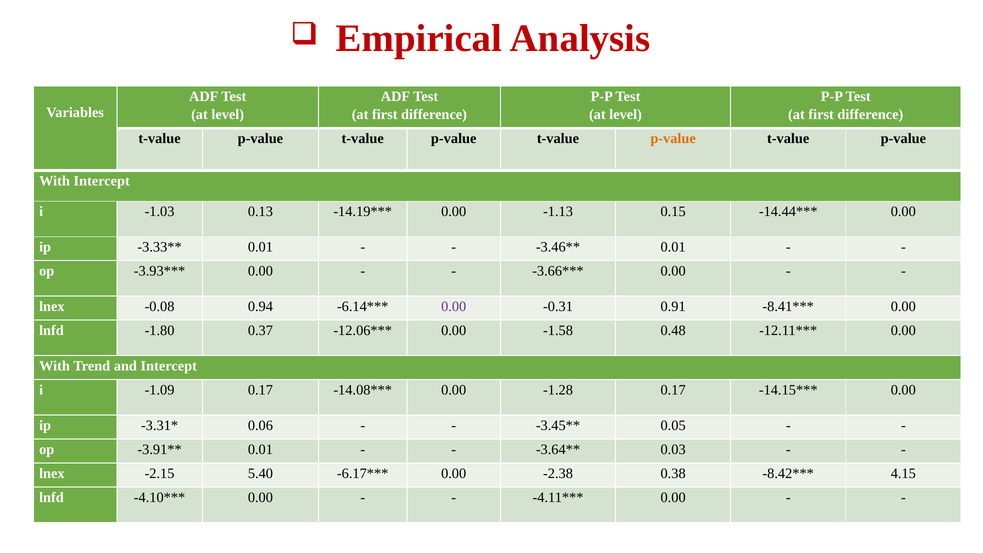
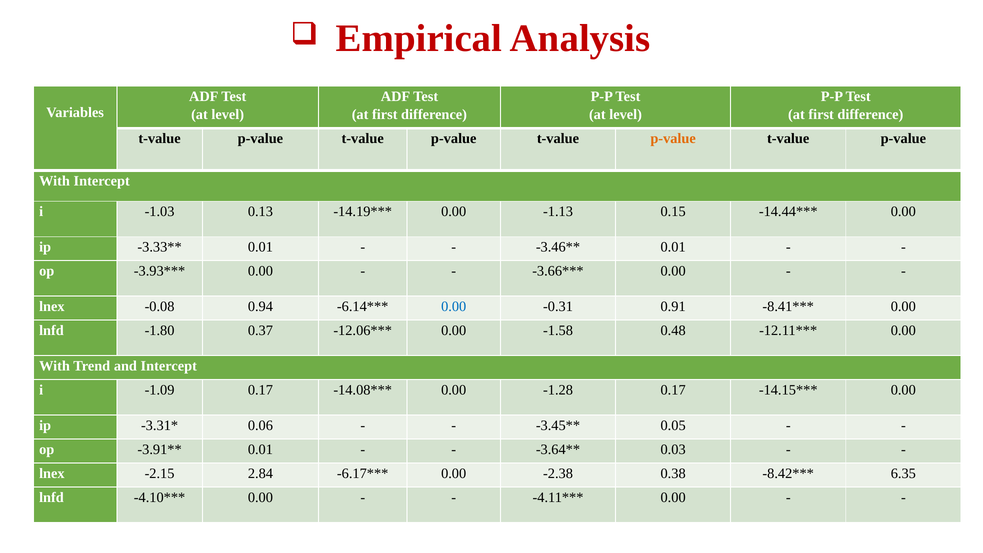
0.00 colour: purple -> blue (454, 307)
5.40: 5.40 -> 2.84 (260, 473)
4.15: 4.15 -> 6.35 (903, 473)
